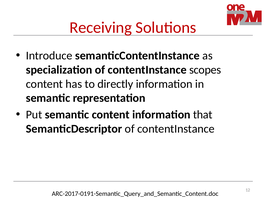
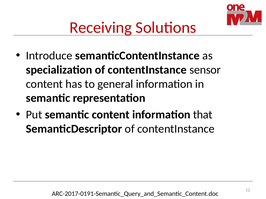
scopes: scopes -> sensor (205, 70)
directly: directly -> general (115, 84)
